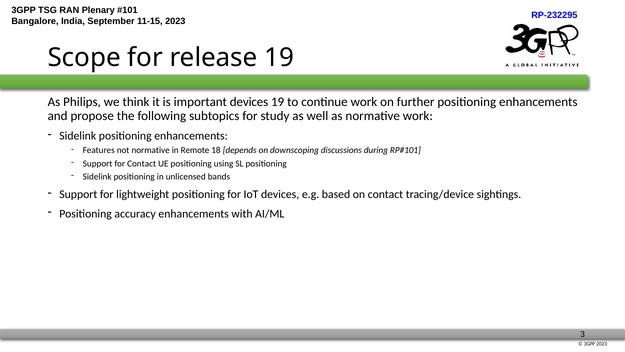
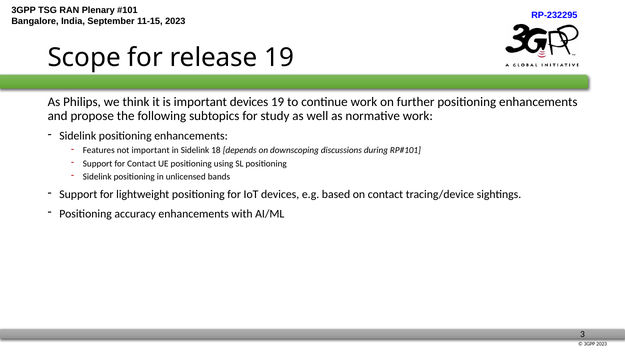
not normative: normative -> important (151, 150)
in Remote: Remote -> Sidelink (195, 150)
